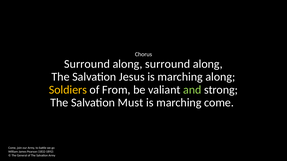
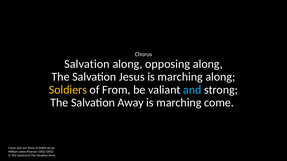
Surround: Surround -> Salvation (87, 64)
along surround: surround -> opposing (168, 64)
and colour: light green -> light blue (192, 90)
Must: Must -> Away (131, 103)
